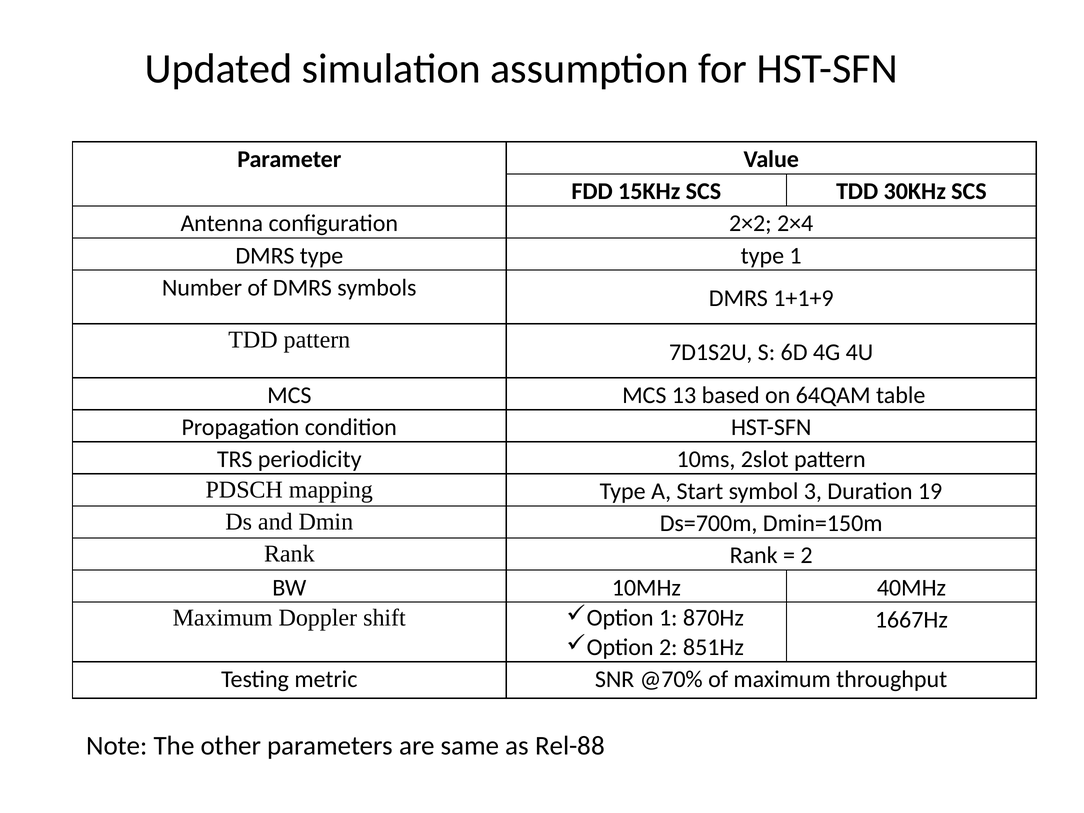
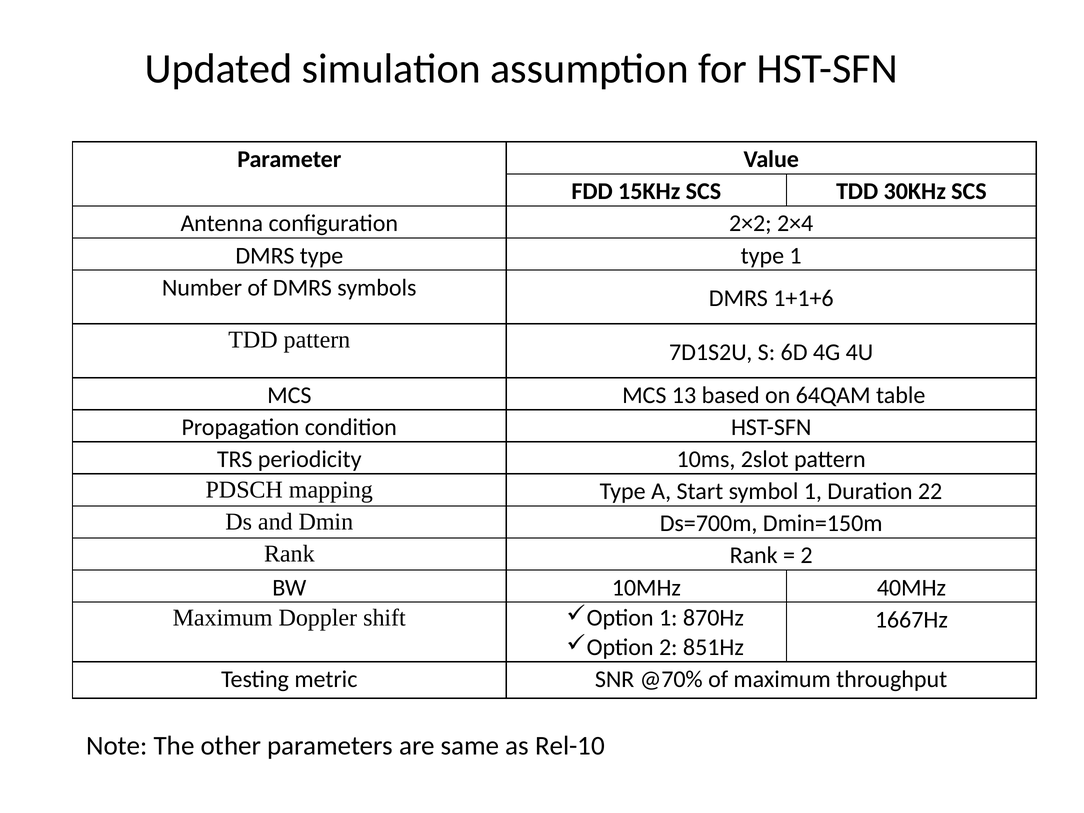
1+1+9: 1+1+9 -> 1+1+6 (803, 299)
symbol 3: 3 -> 1 (813, 491)
19: 19 -> 22 (930, 491)
Rel-88: Rel-88 -> Rel-10 (570, 746)
